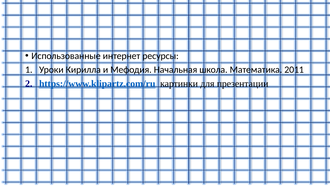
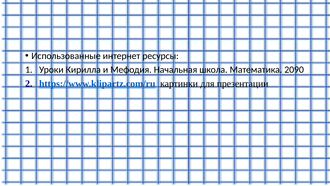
2011: 2011 -> 2090 (294, 70)
